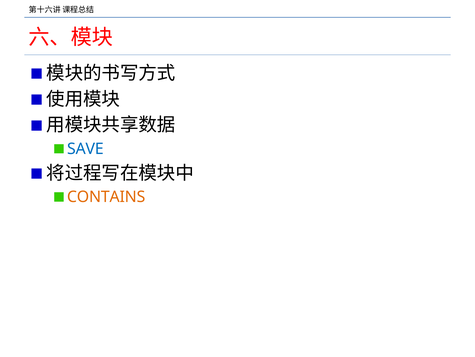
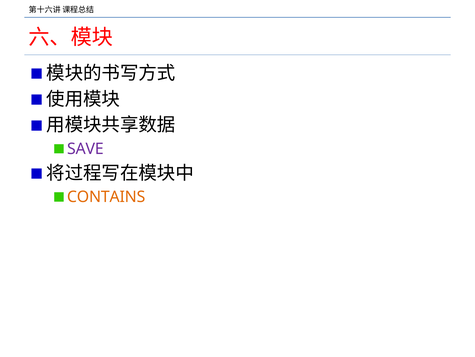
SAVE colour: blue -> purple (85, 149)
